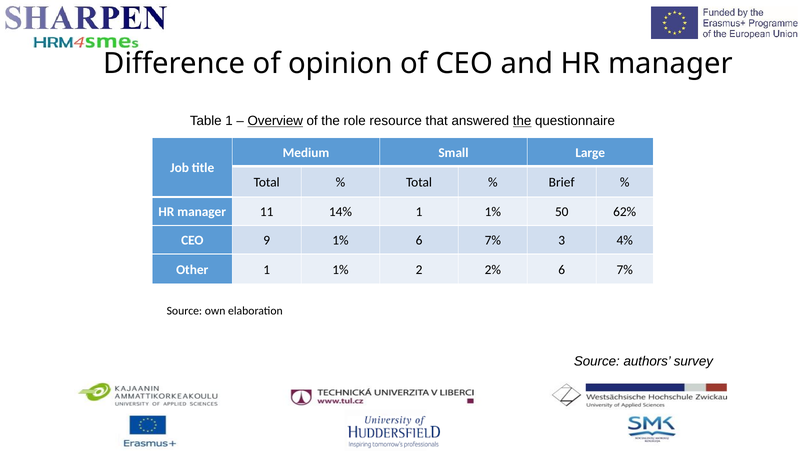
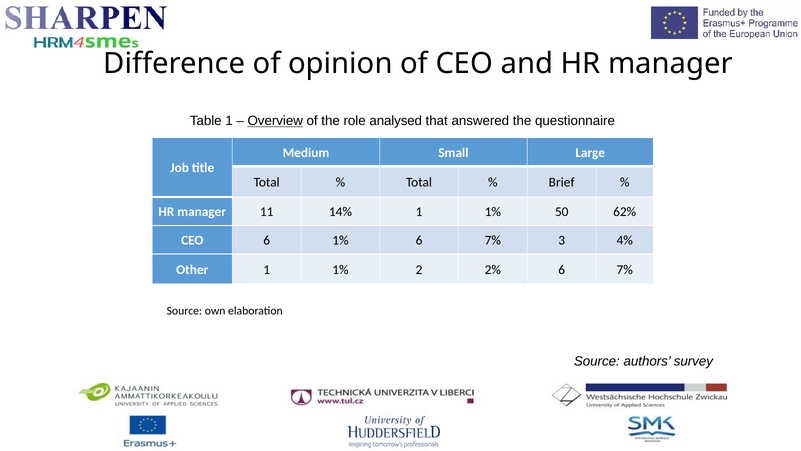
resource: resource -> analysed (396, 121)
the underline: present -> none (522, 121)
CEO 9: 9 -> 6 (267, 240)
